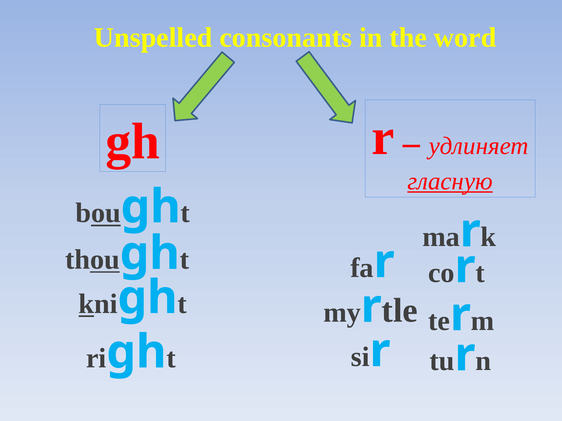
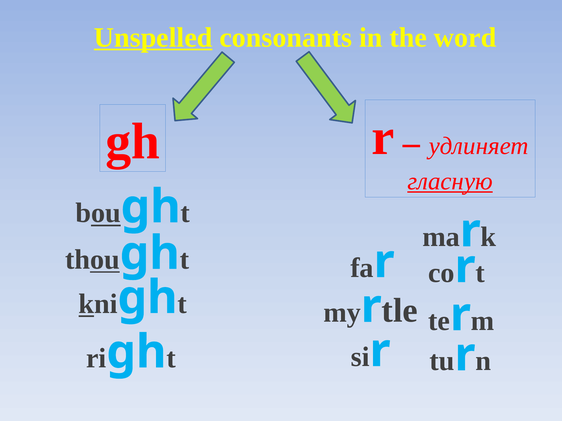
Unspelled underline: none -> present (153, 38)
